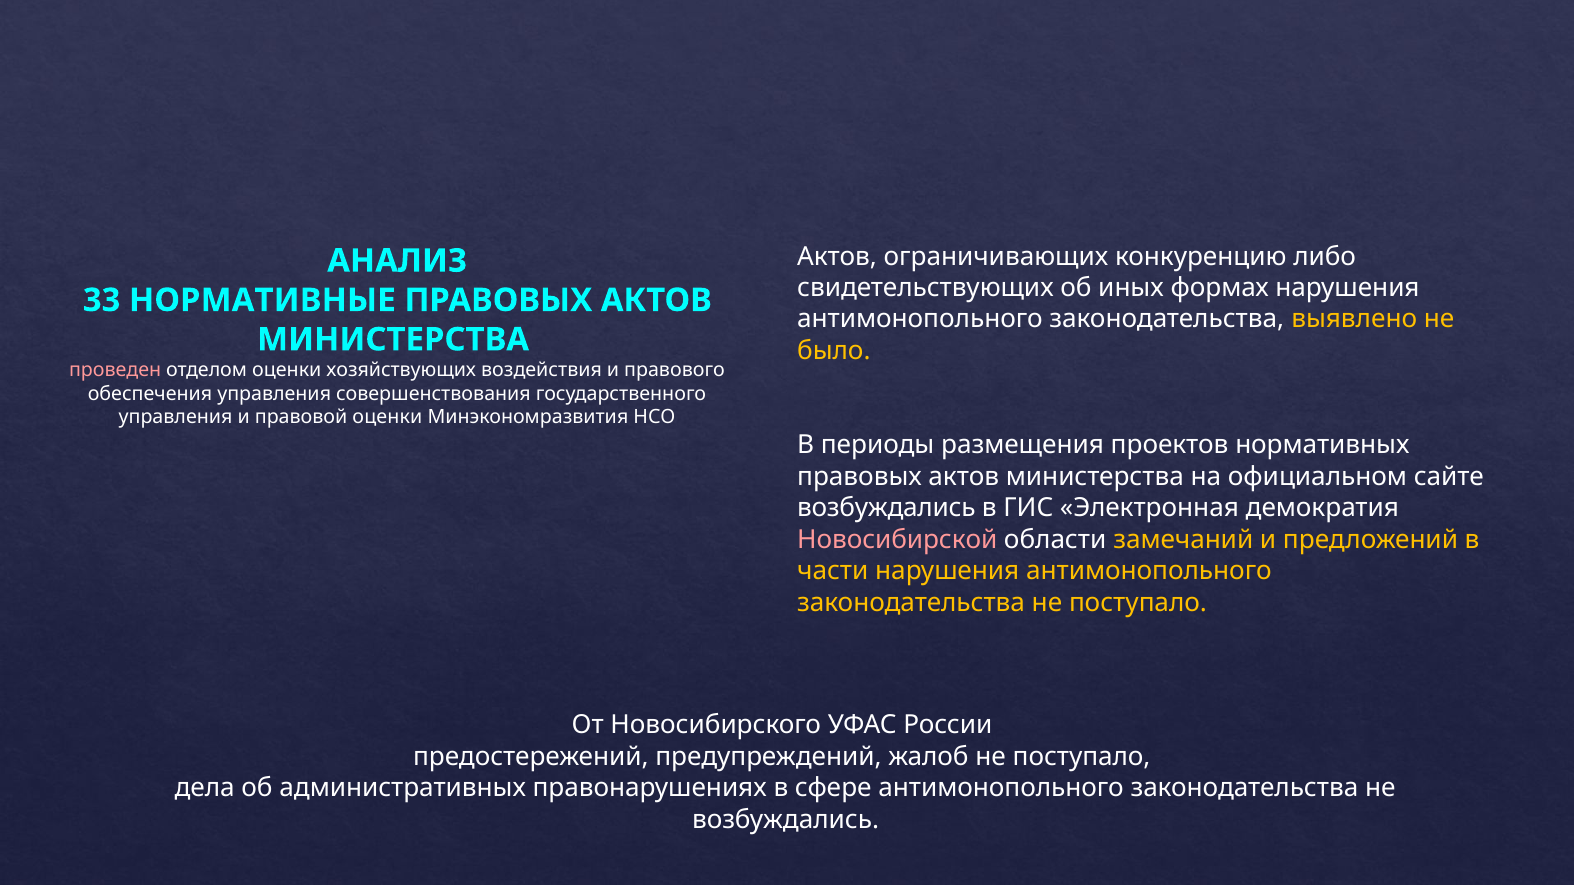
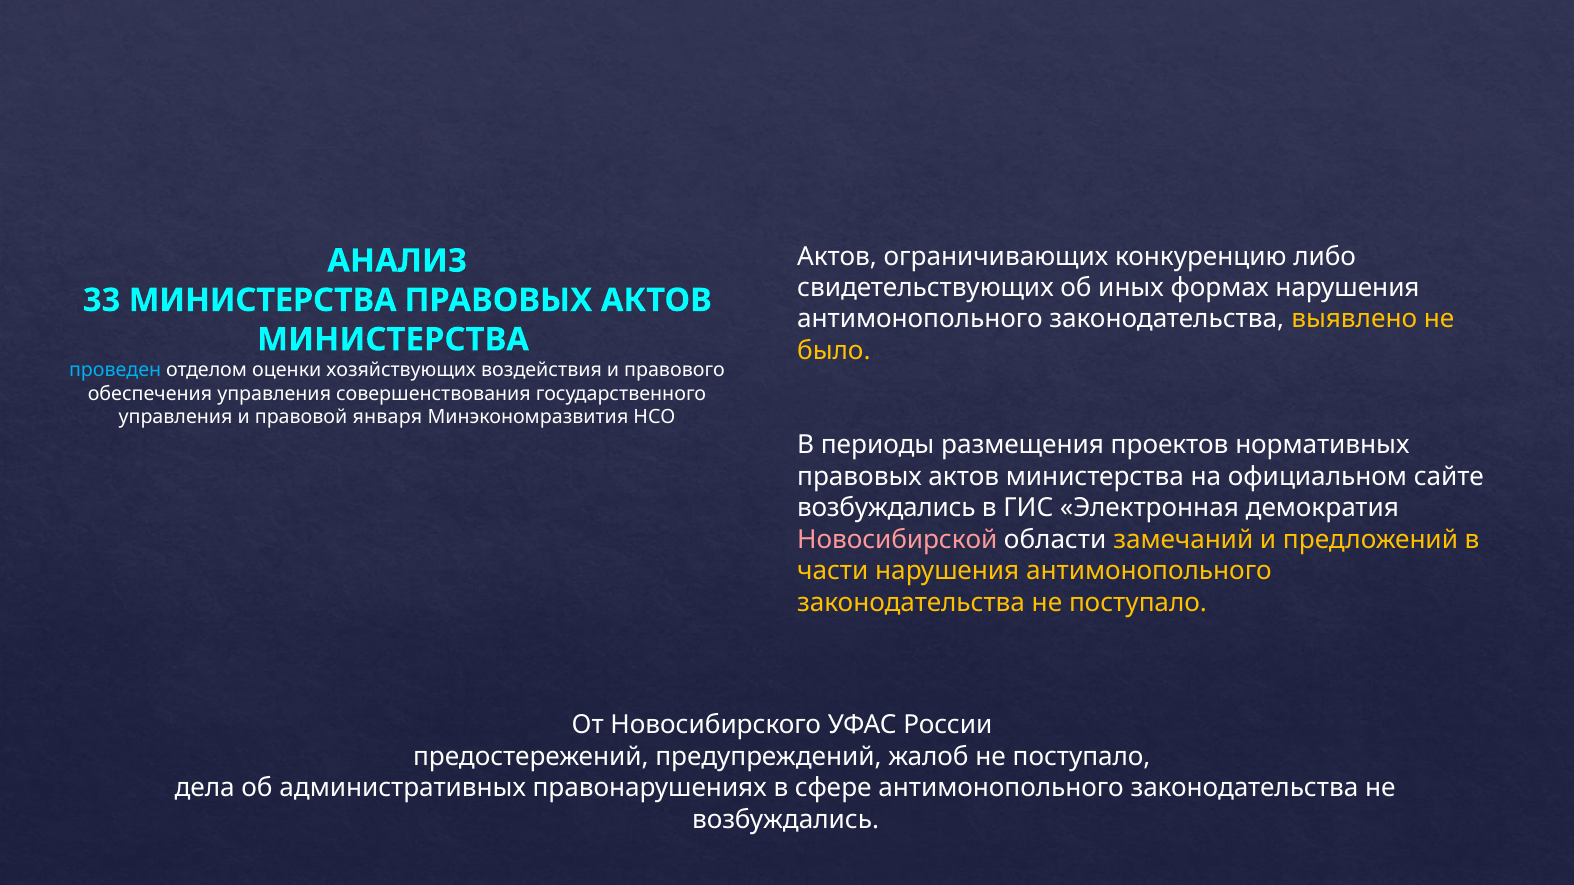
33 НОРМАТИВНЫЕ: НОРМАТИВНЫЕ -> МИНИСТЕРСТВА (263, 300)
проведен colour: pink -> light blue (115, 370)
правовой оценки: оценки -> января (387, 418)
